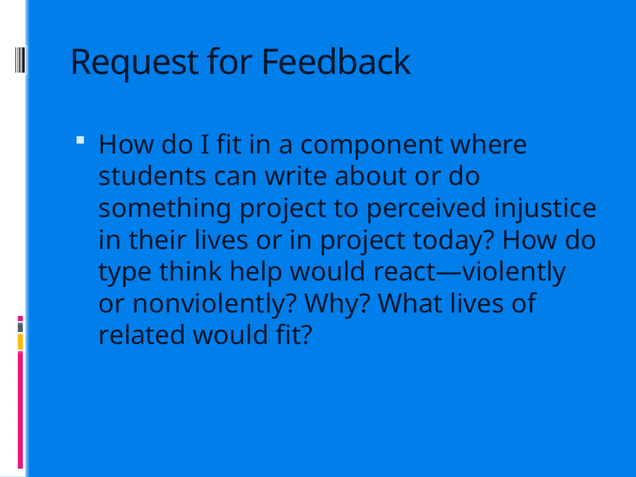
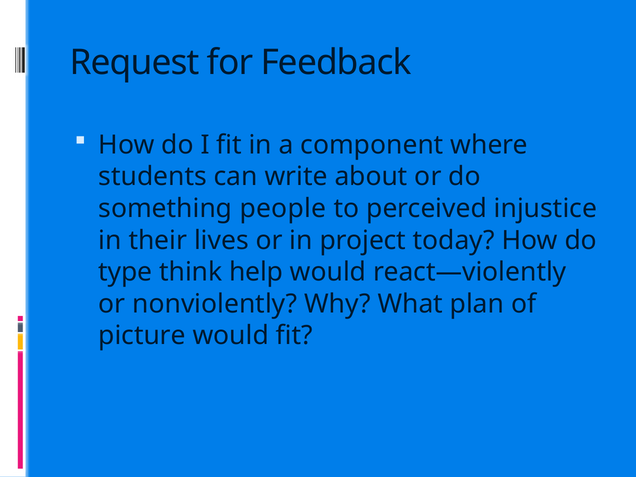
something project: project -> people (283, 209)
What lives: lives -> plan (477, 304)
related: related -> picture (142, 336)
